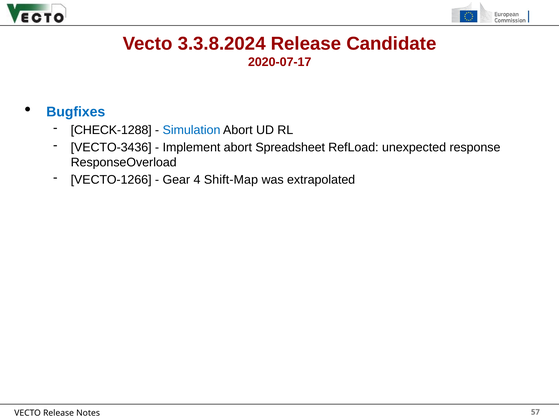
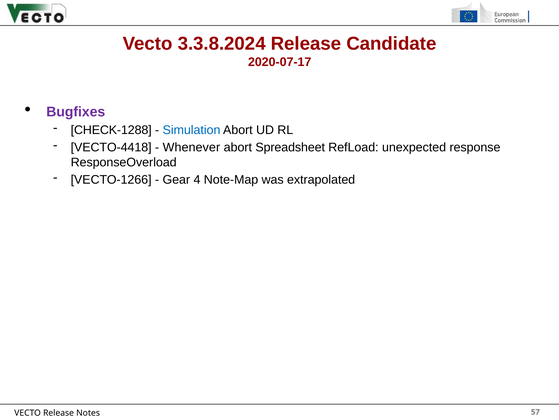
Bugfixes colour: blue -> purple (76, 112)
VECTO-3436: VECTO-3436 -> VECTO-4418 (111, 147)
Implement: Implement -> Whenever (191, 147)
Shift-Map: Shift-Map -> Note-Map (231, 180)
